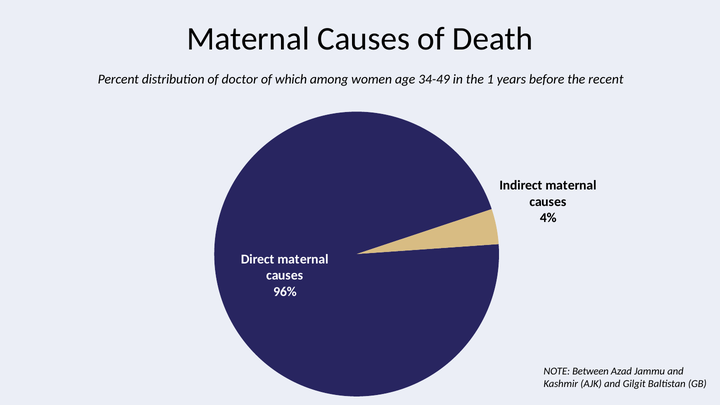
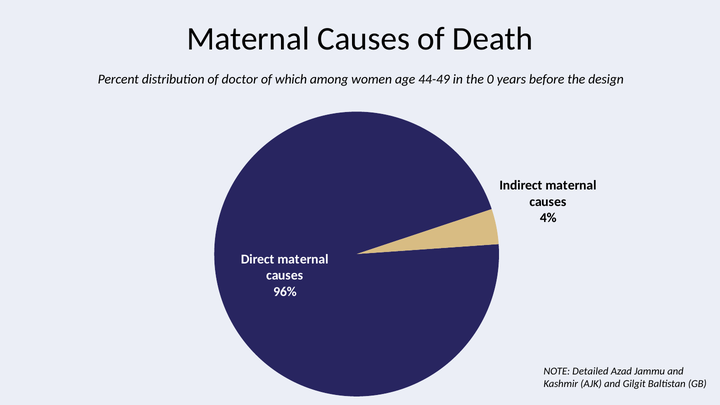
34-49: 34-49 -> 44-49 (434, 79)
1: 1 -> 0 (490, 79)
recent: recent -> design (606, 79)
Between: Between -> Detailed (590, 371)
